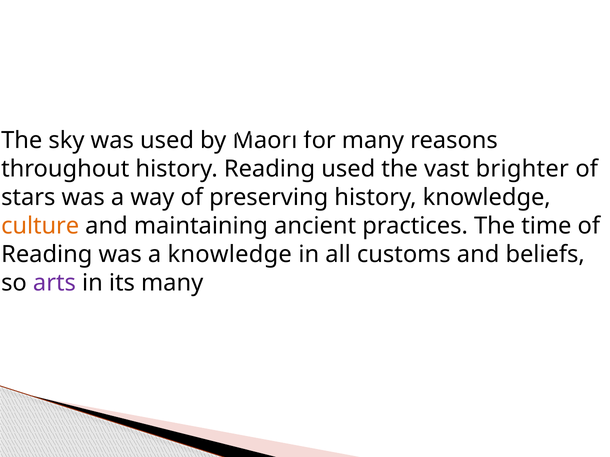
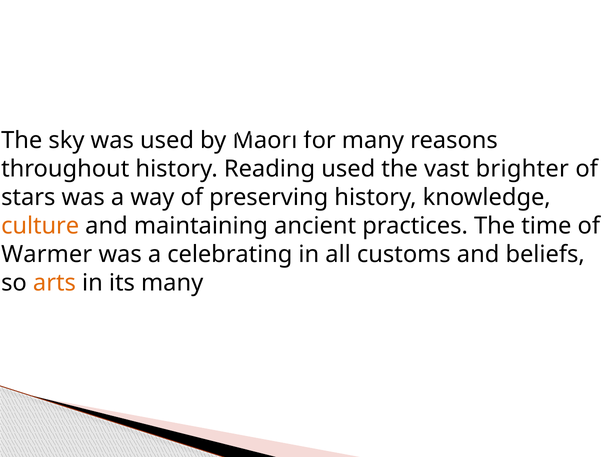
Reading: Reading -> Warmer (47, 255)
a knowledge: knowledge -> celebrating (230, 255)
arts colour: purple -> orange (54, 283)
